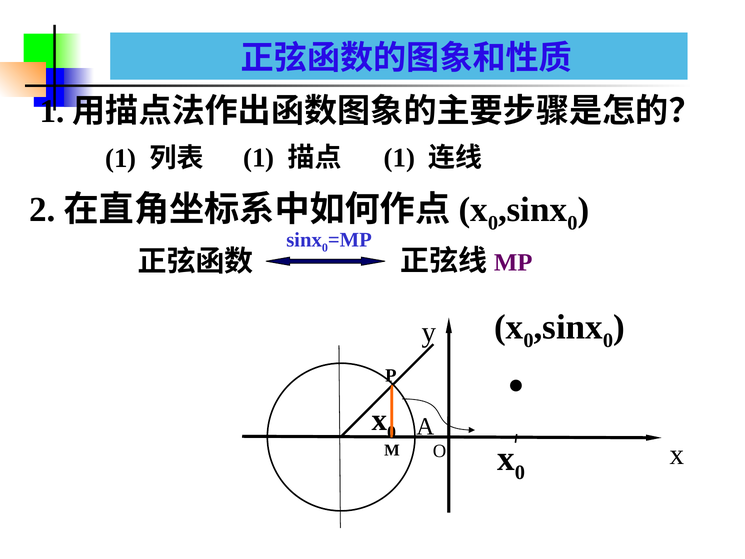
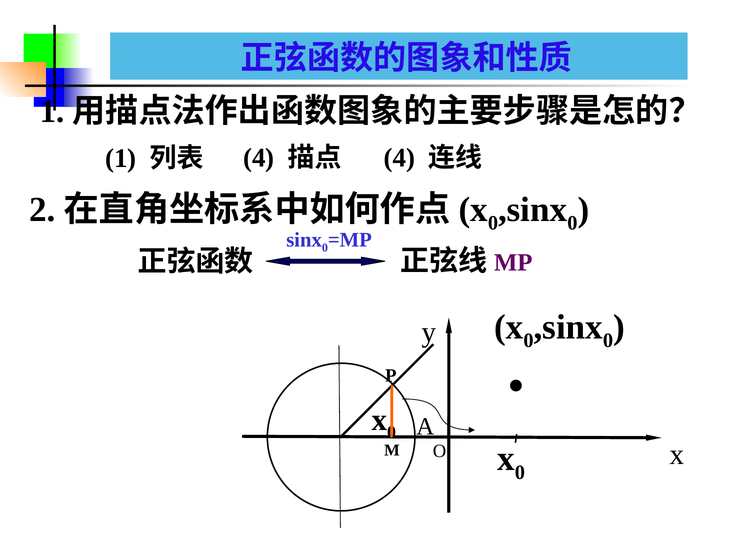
1: 1 -> 4 (259, 158)
1: 1 -> 4 (400, 158)
